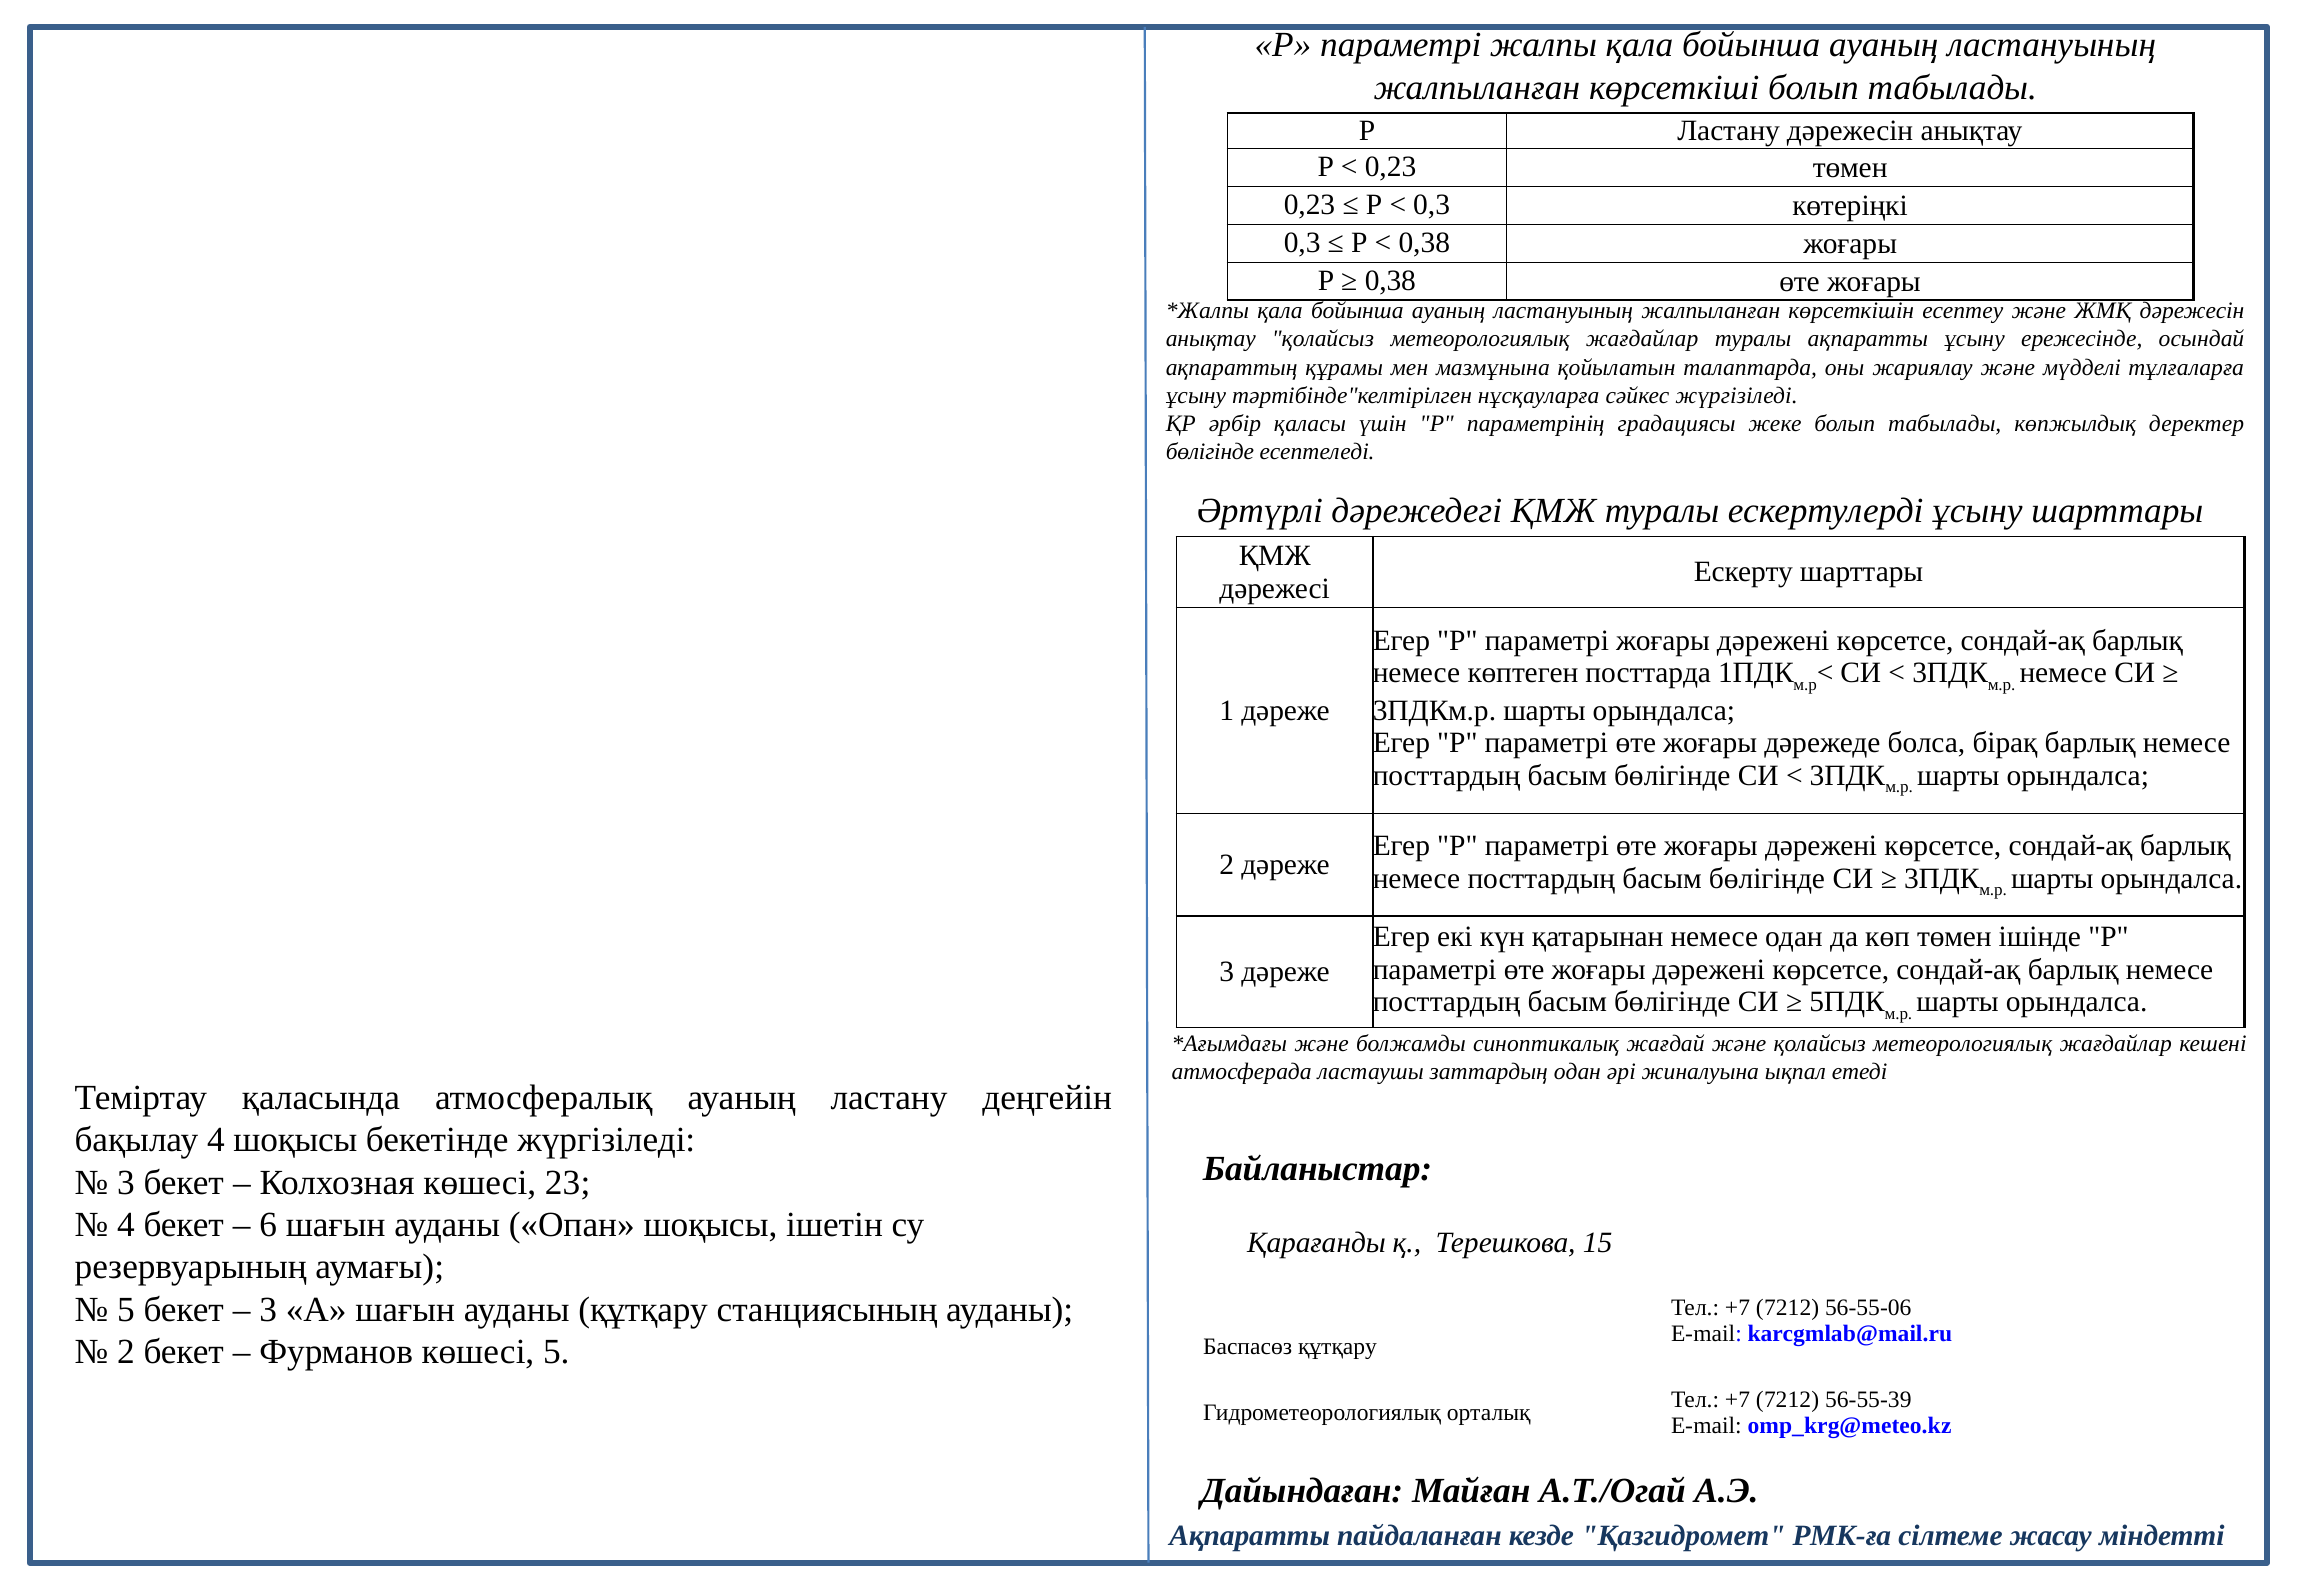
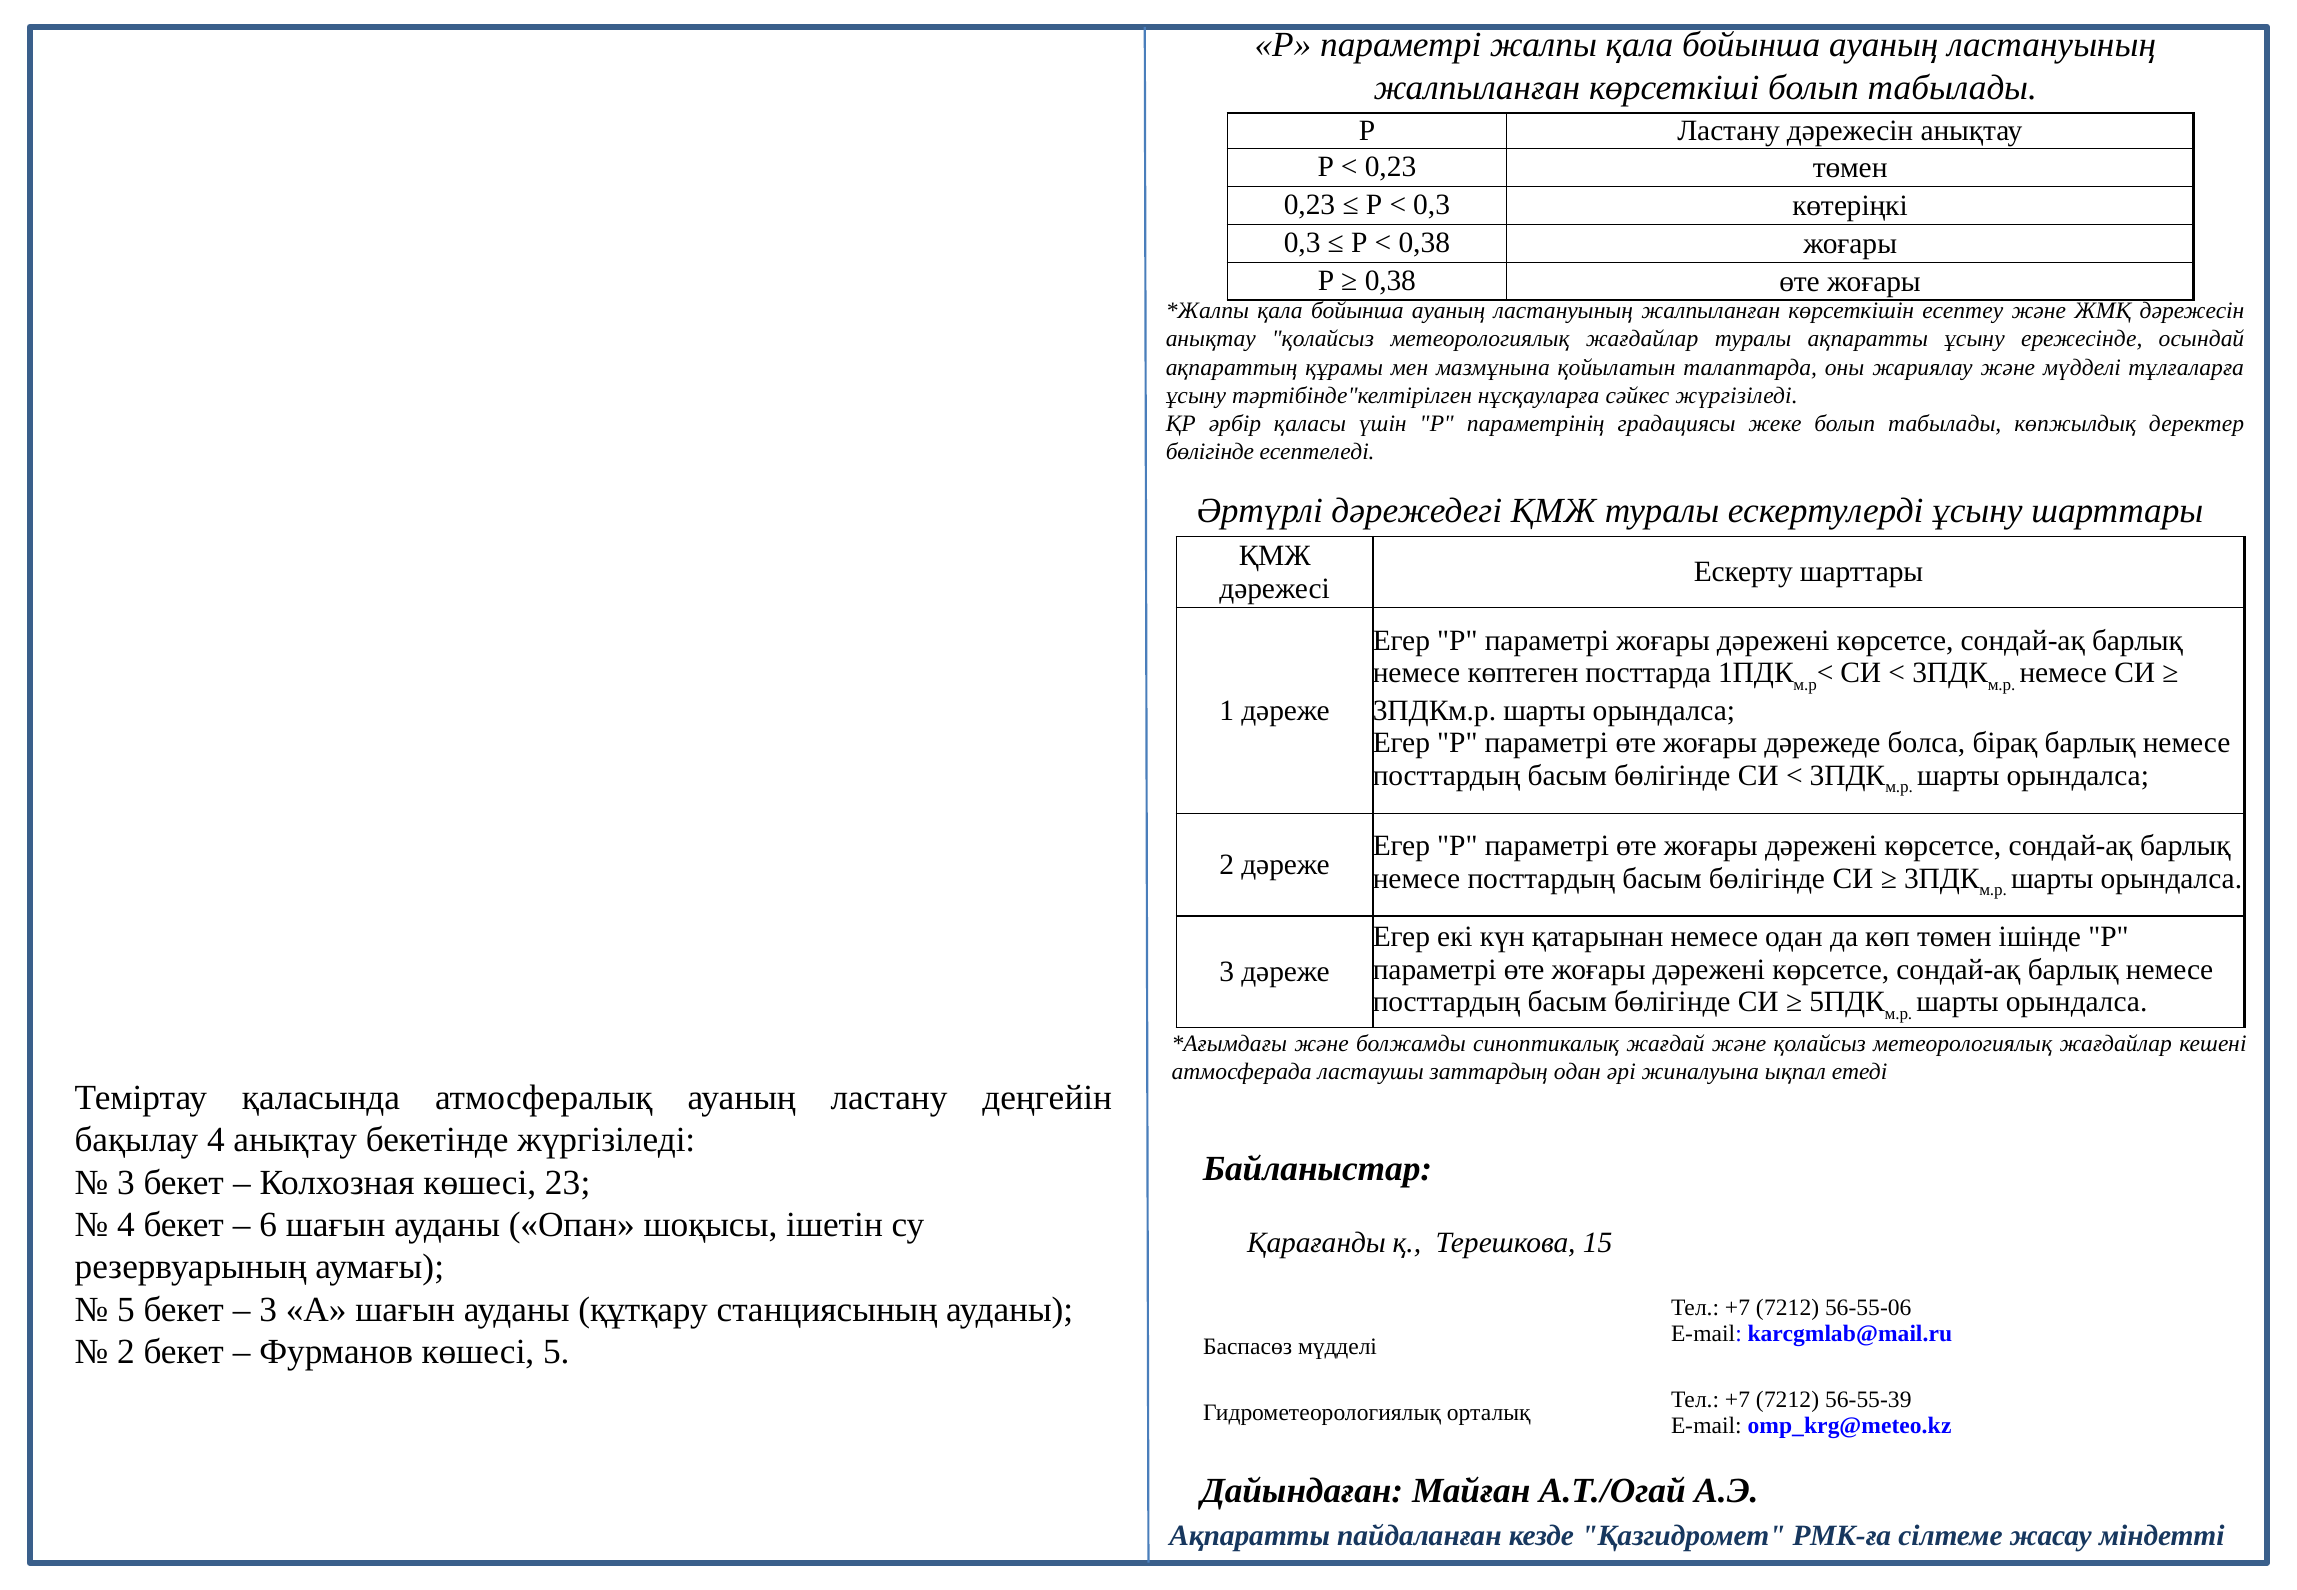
4 шоқысы: шоқысы -> анықтау (295, 1140)
Баспасөз құтқару: құтқару -> мүдделі (1337, 1347)
